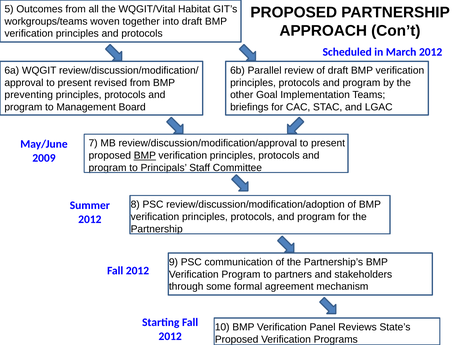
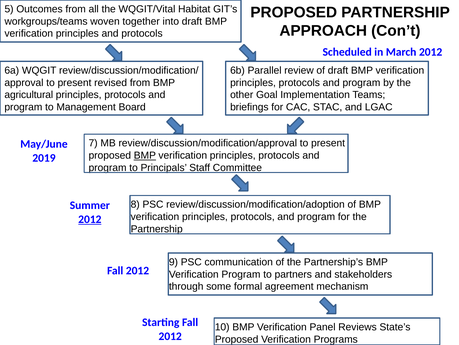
preventing: preventing -> agricultural (29, 95)
2009: 2009 -> 2019 (44, 158)
2012 underline: none -> present (90, 219)
